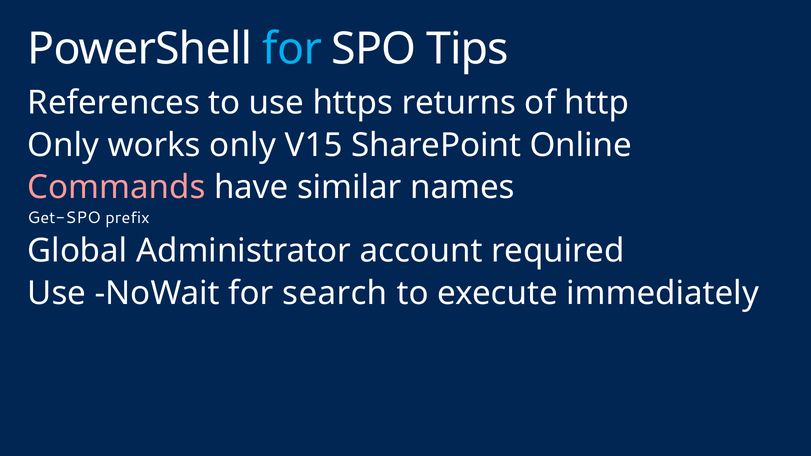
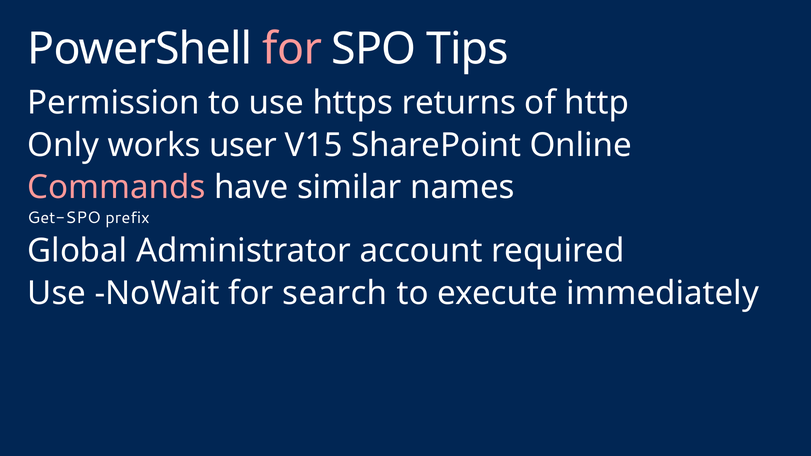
for colour: light blue -> pink (292, 49)
References: References -> Permission (114, 103)
works only: only -> user (243, 145)
